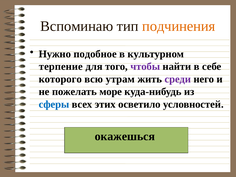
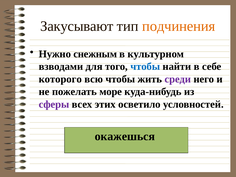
Вспоминаю: Вспоминаю -> Закусывают (77, 26)
подобное: подобное -> снежным (95, 54)
терпение: терпение -> взводами (61, 67)
чтобы colour: purple -> blue (145, 67)
всю утрам: утрам -> чтобы (120, 79)
сферы colour: blue -> purple (54, 104)
